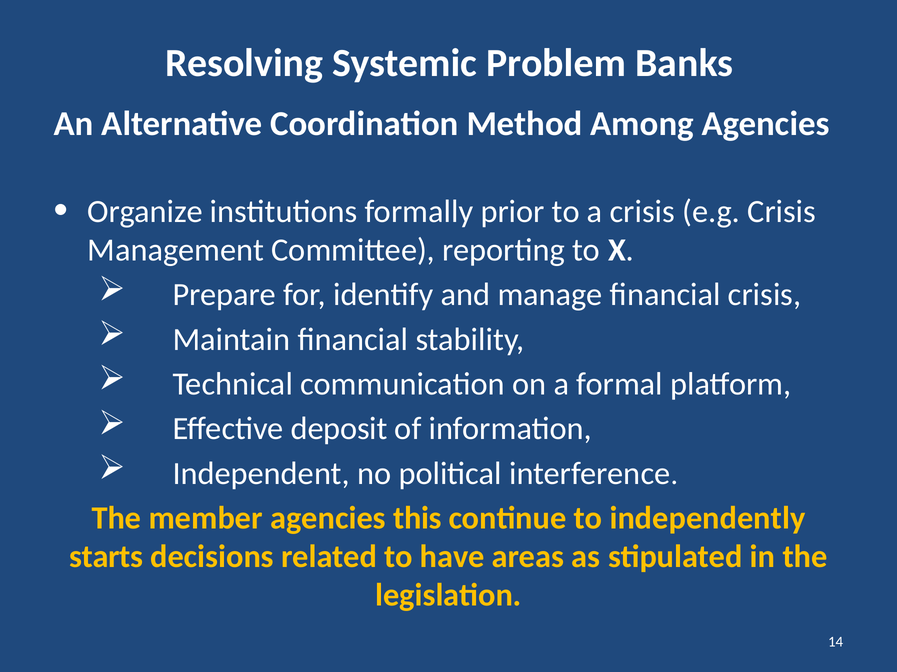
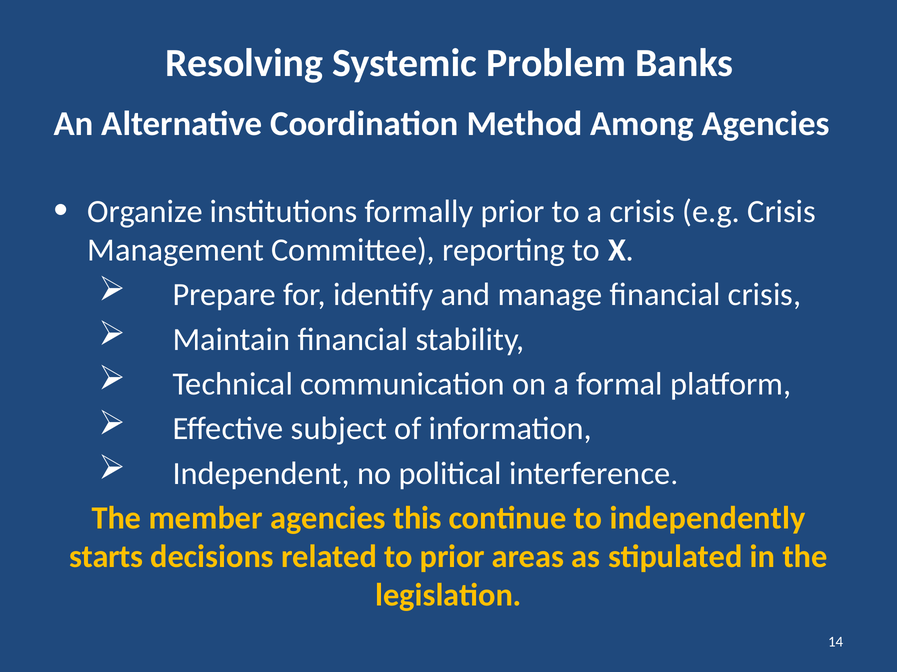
deposit: deposit -> subject (339, 429)
to have: have -> prior (452, 557)
